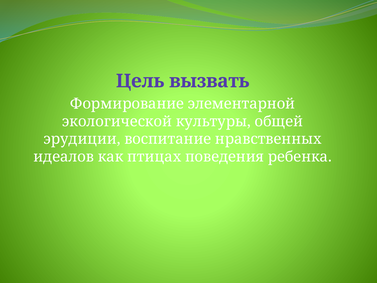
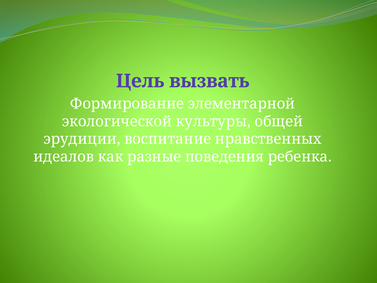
птицах: птицах -> разные (154, 157)
